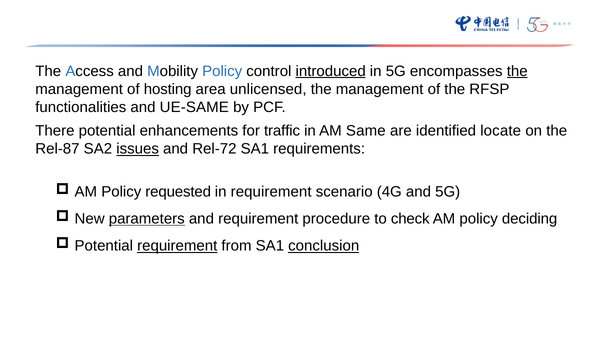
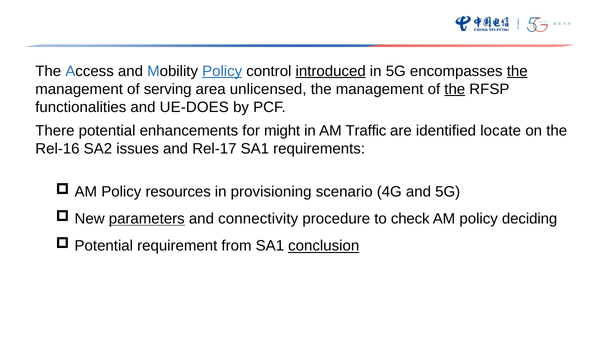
Policy underline: none -> present (222, 71)
hosting: hosting -> serving (168, 89)
the underline: none -> present (455, 89)
UE-SAME: UE-SAME -> UE-DOES (194, 107)
traffic: traffic -> might (282, 131)
Same: Same -> Traffic (366, 131)
Rel-87: Rel-87 -> Rel-16 (57, 149)
issues underline: present -> none (138, 149)
Rel-72: Rel-72 -> Rel-17 (214, 149)
requested: requested -> resources (178, 192)
in requirement: requirement -> provisioning (271, 192)
and requirement: requirement -> connectivity (258, 219)
requirement underline: present -> none (177, 246)
